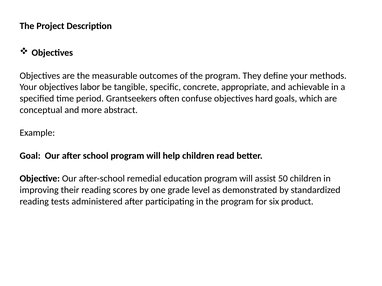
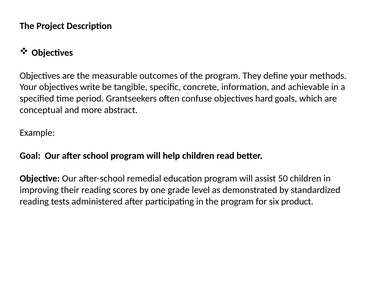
labor: labor -> write (90, 87)
appropriate: appropriate -> information (245, 87)
